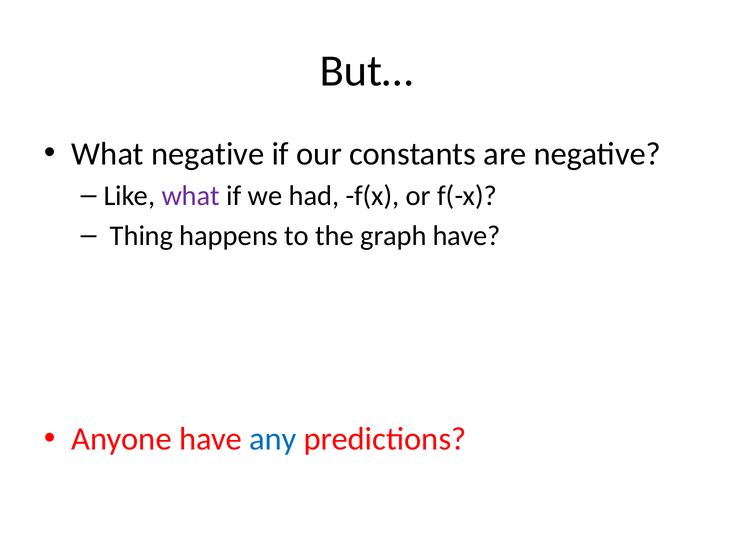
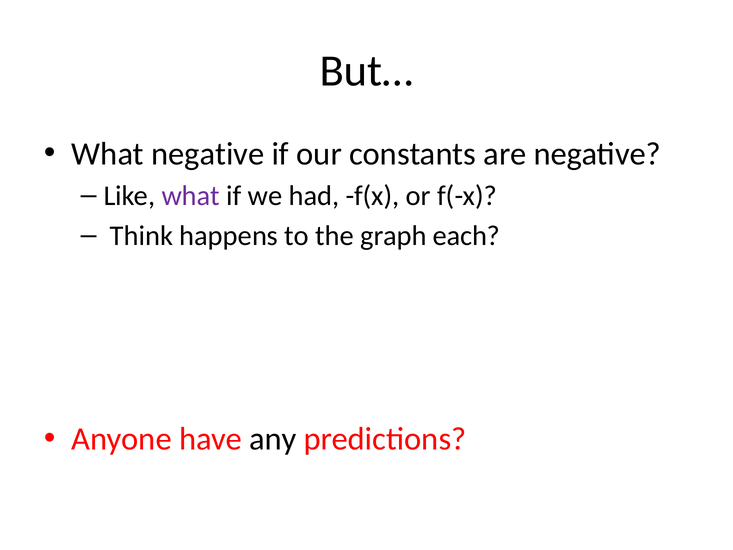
Thing: Thing -> Think (141, 236)
graph have: have -> each (466, 236)
any colour: blue -> black (273, 439)
